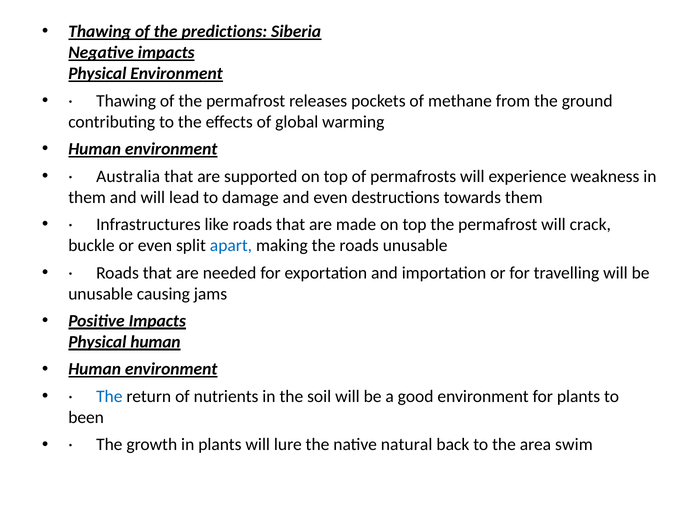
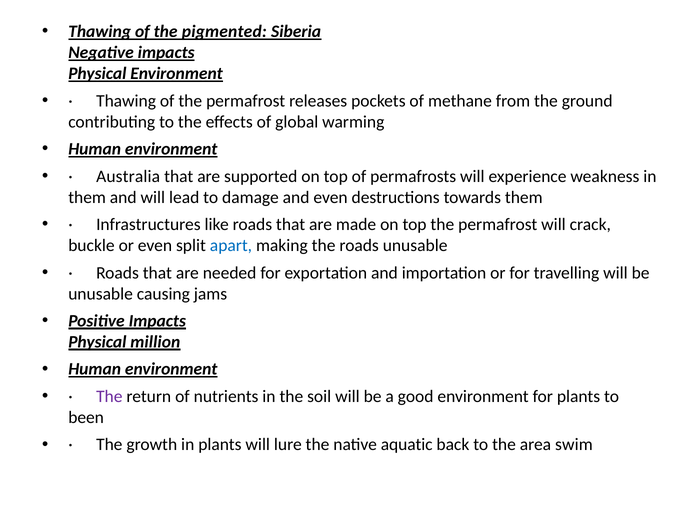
predictions: predictions -> pigmented (224, 32)
Physical human: human -> million (155, 342)
The colour: blue -> purple (109, 396)
natural: natural -> aquatic (407, 445)
